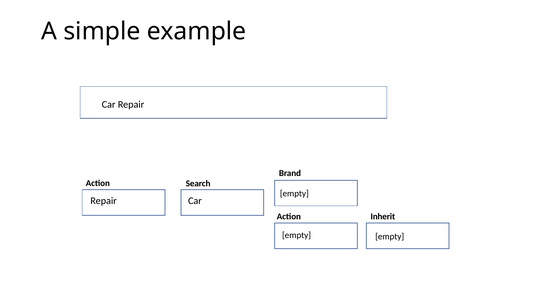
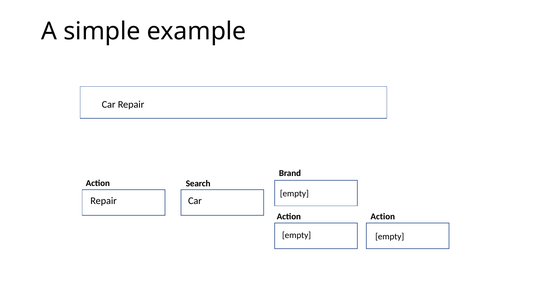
Action Inherit: Inherit -> Action (383, 217)
